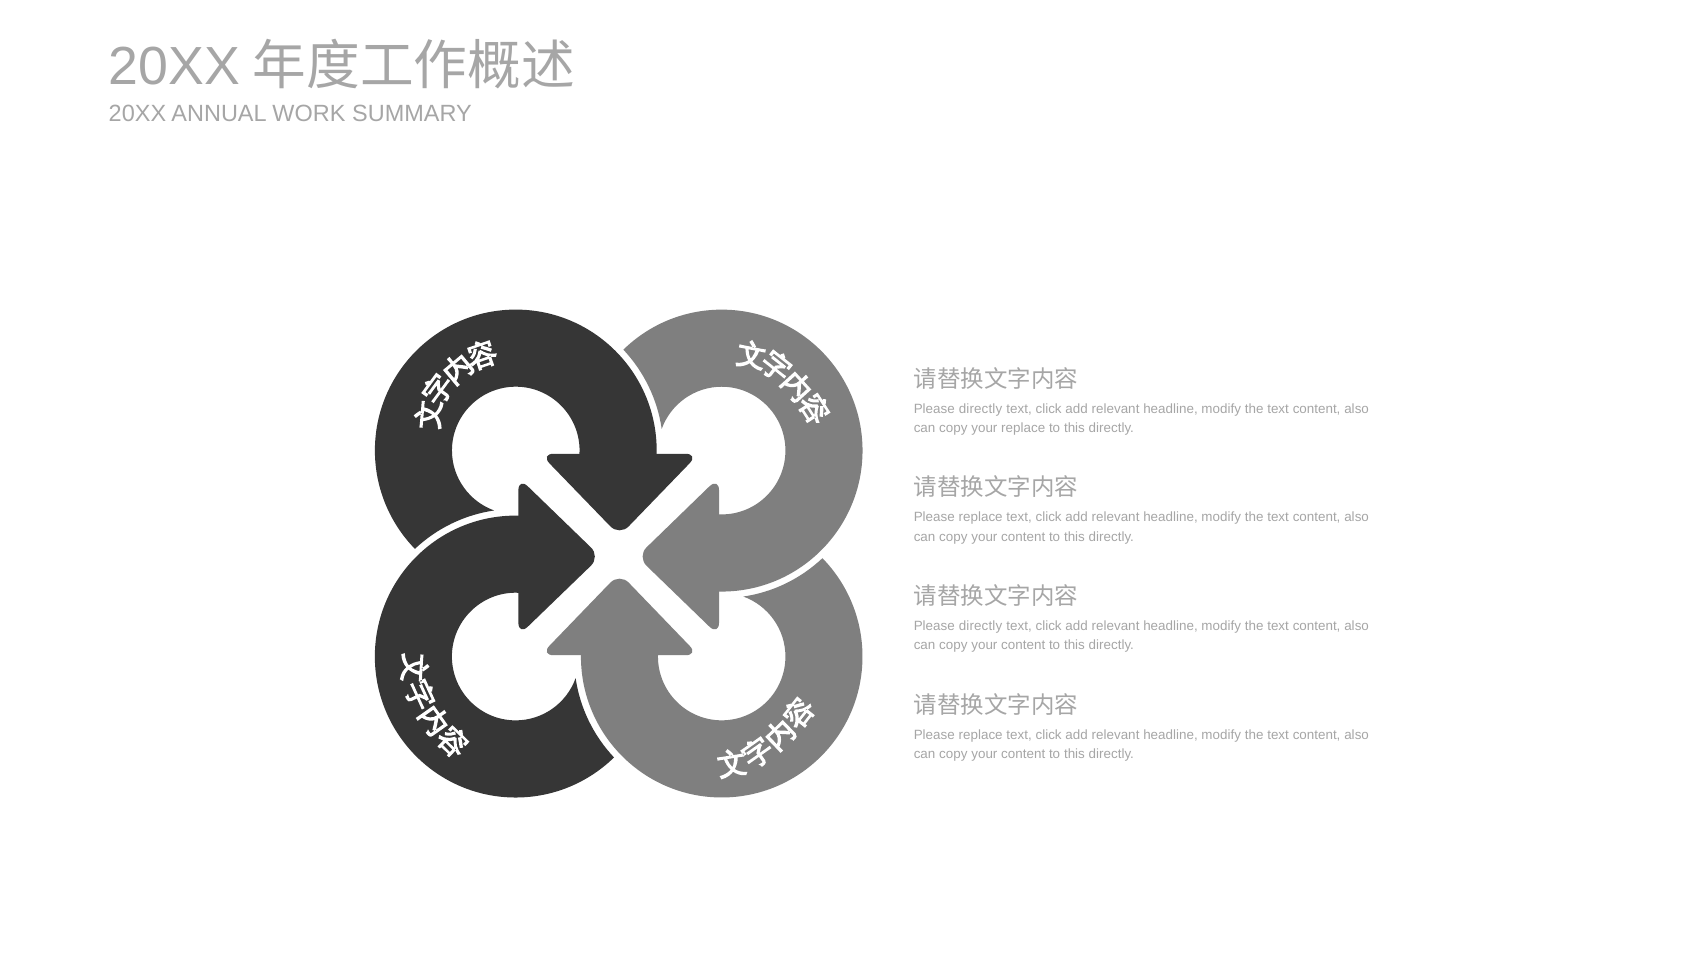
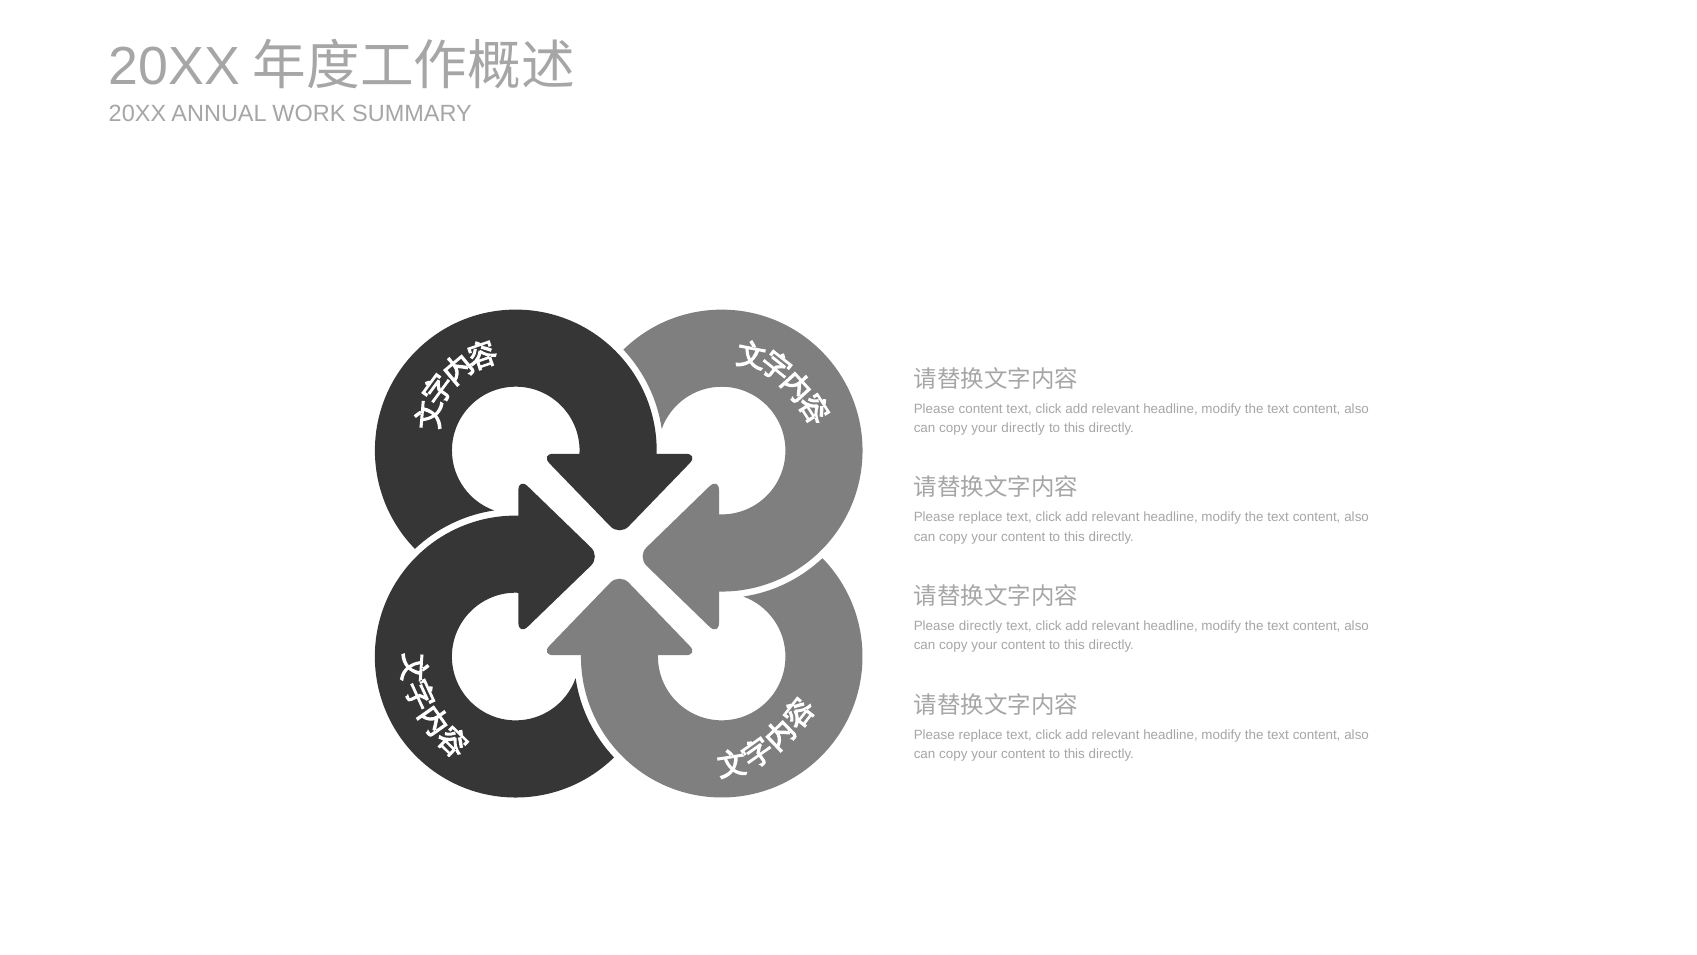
directly: directly -> content (981, 408)
your replace: replace -> directly (1023, 428)
